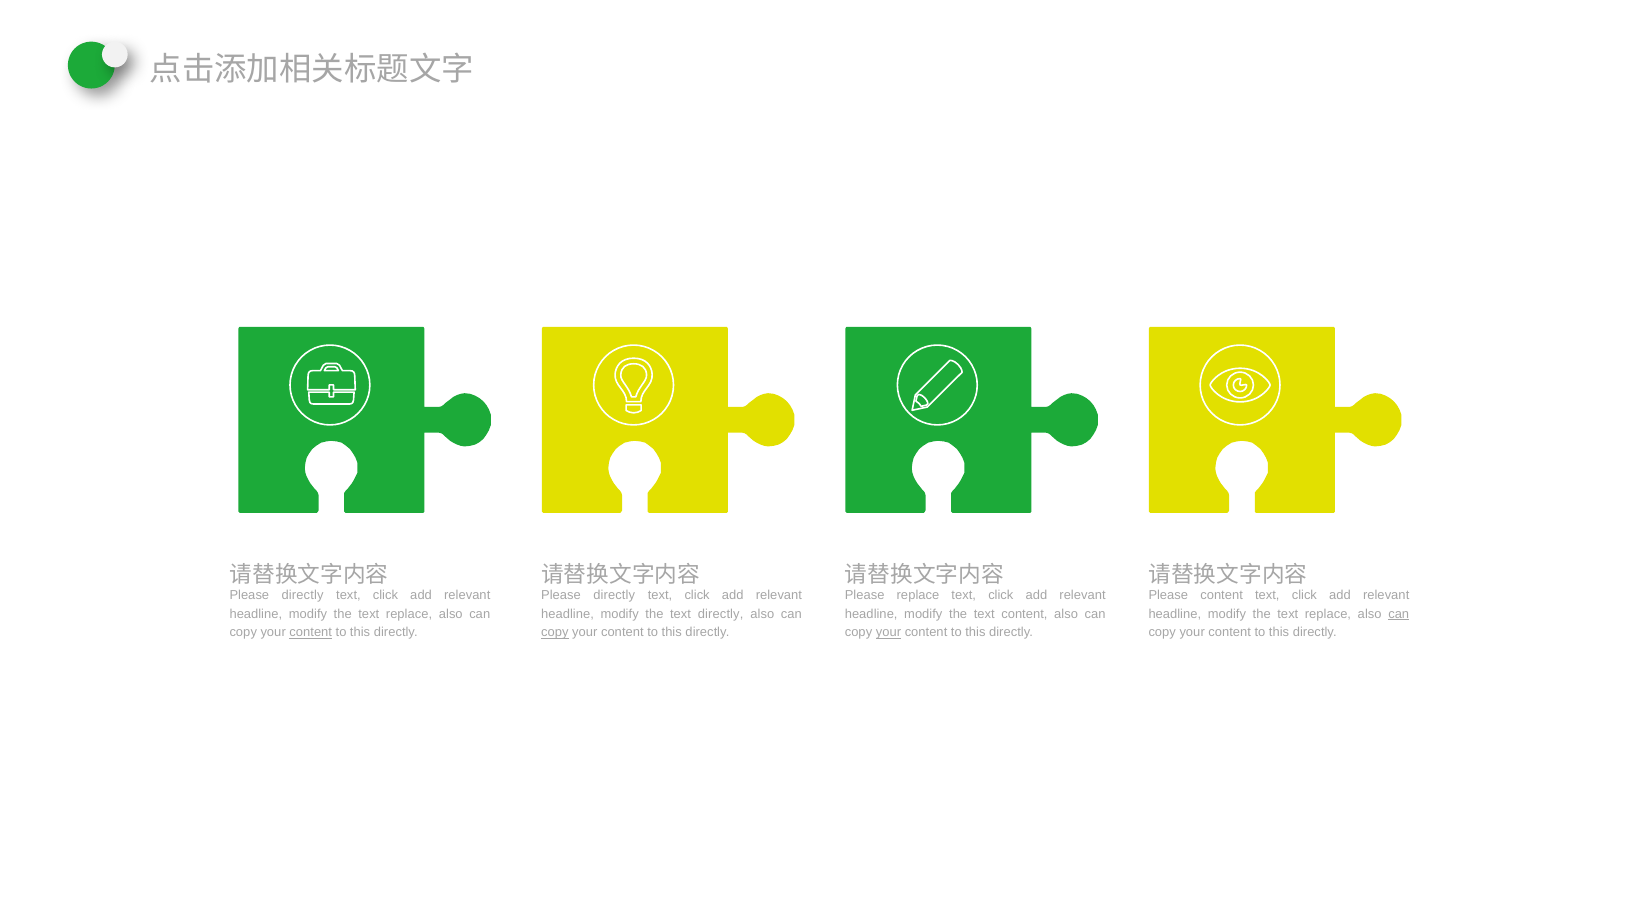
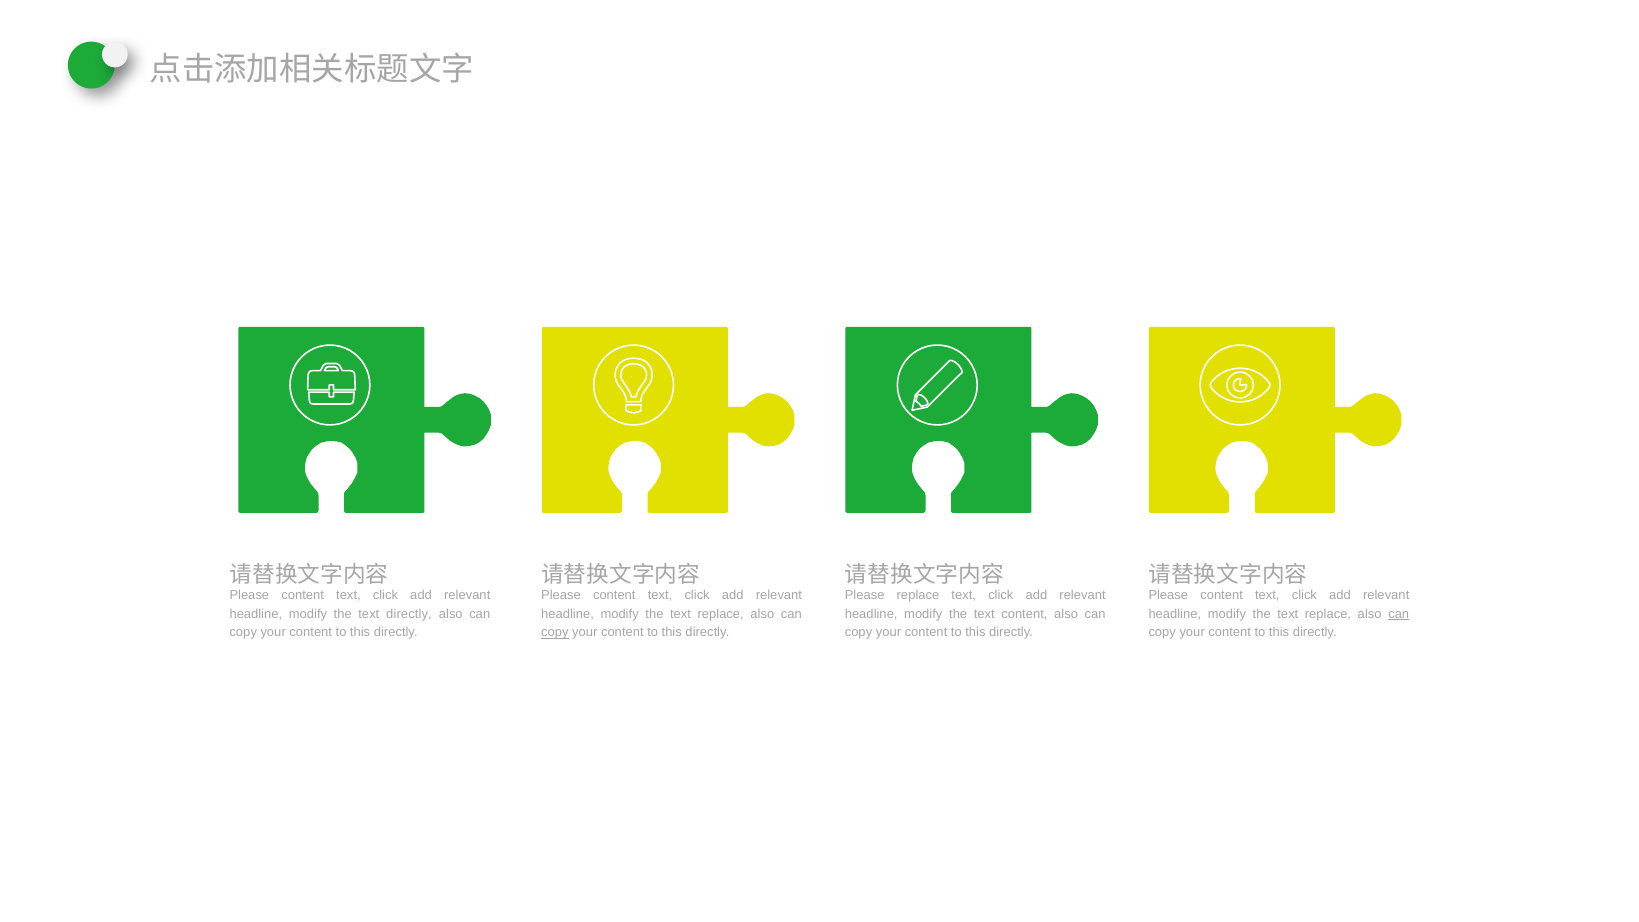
directly: directly -> content (303, 595)
directly: directly -> content (614, 595)
replace: replace -> directly (409, 614)
directly: directly -> replace (721, 614)
content underline: present -> none (311, 632)
your underline: present -> none (889, 632)
